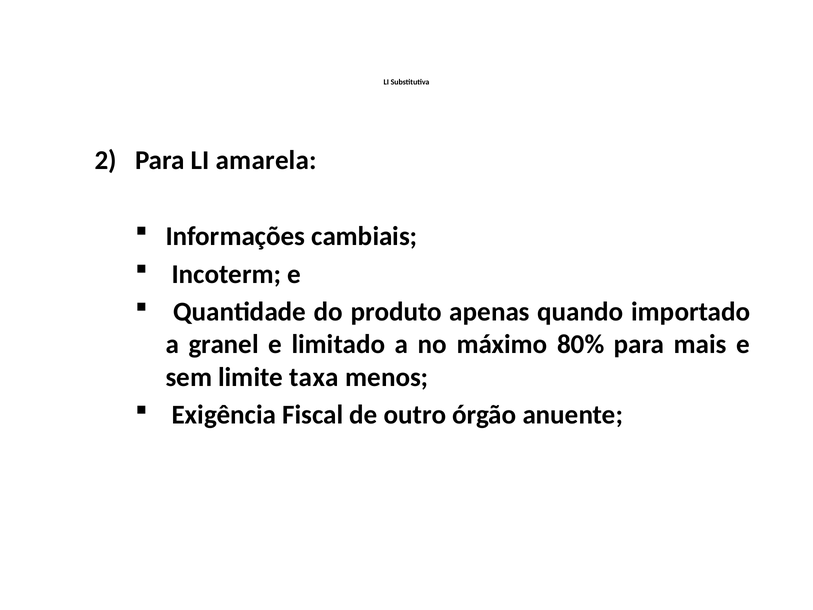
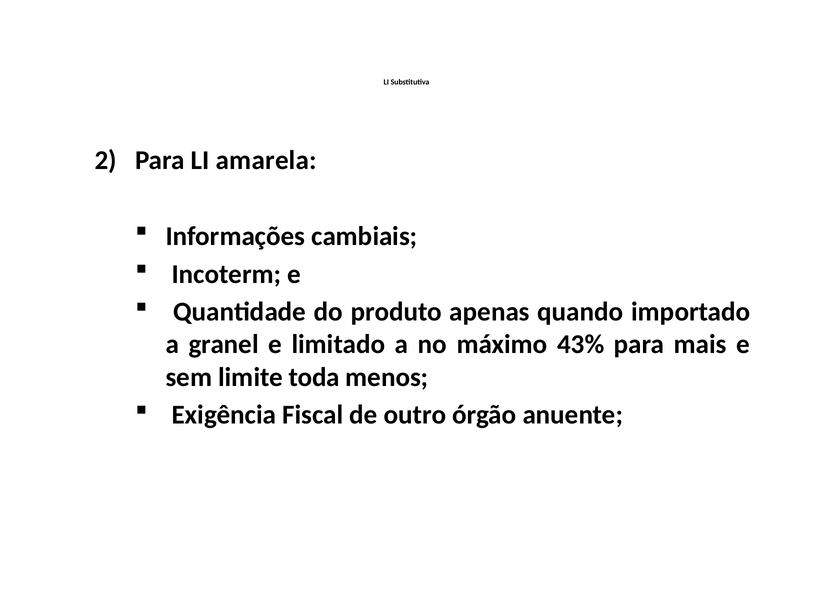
80%: 80% -> 43% (581, 344)
taxa: taxa -> toda (314, 377)
